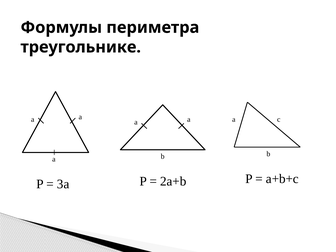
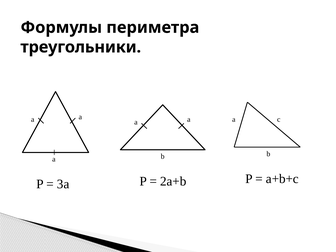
треугольнике: треугольнике -> треугольники (81, 47)
